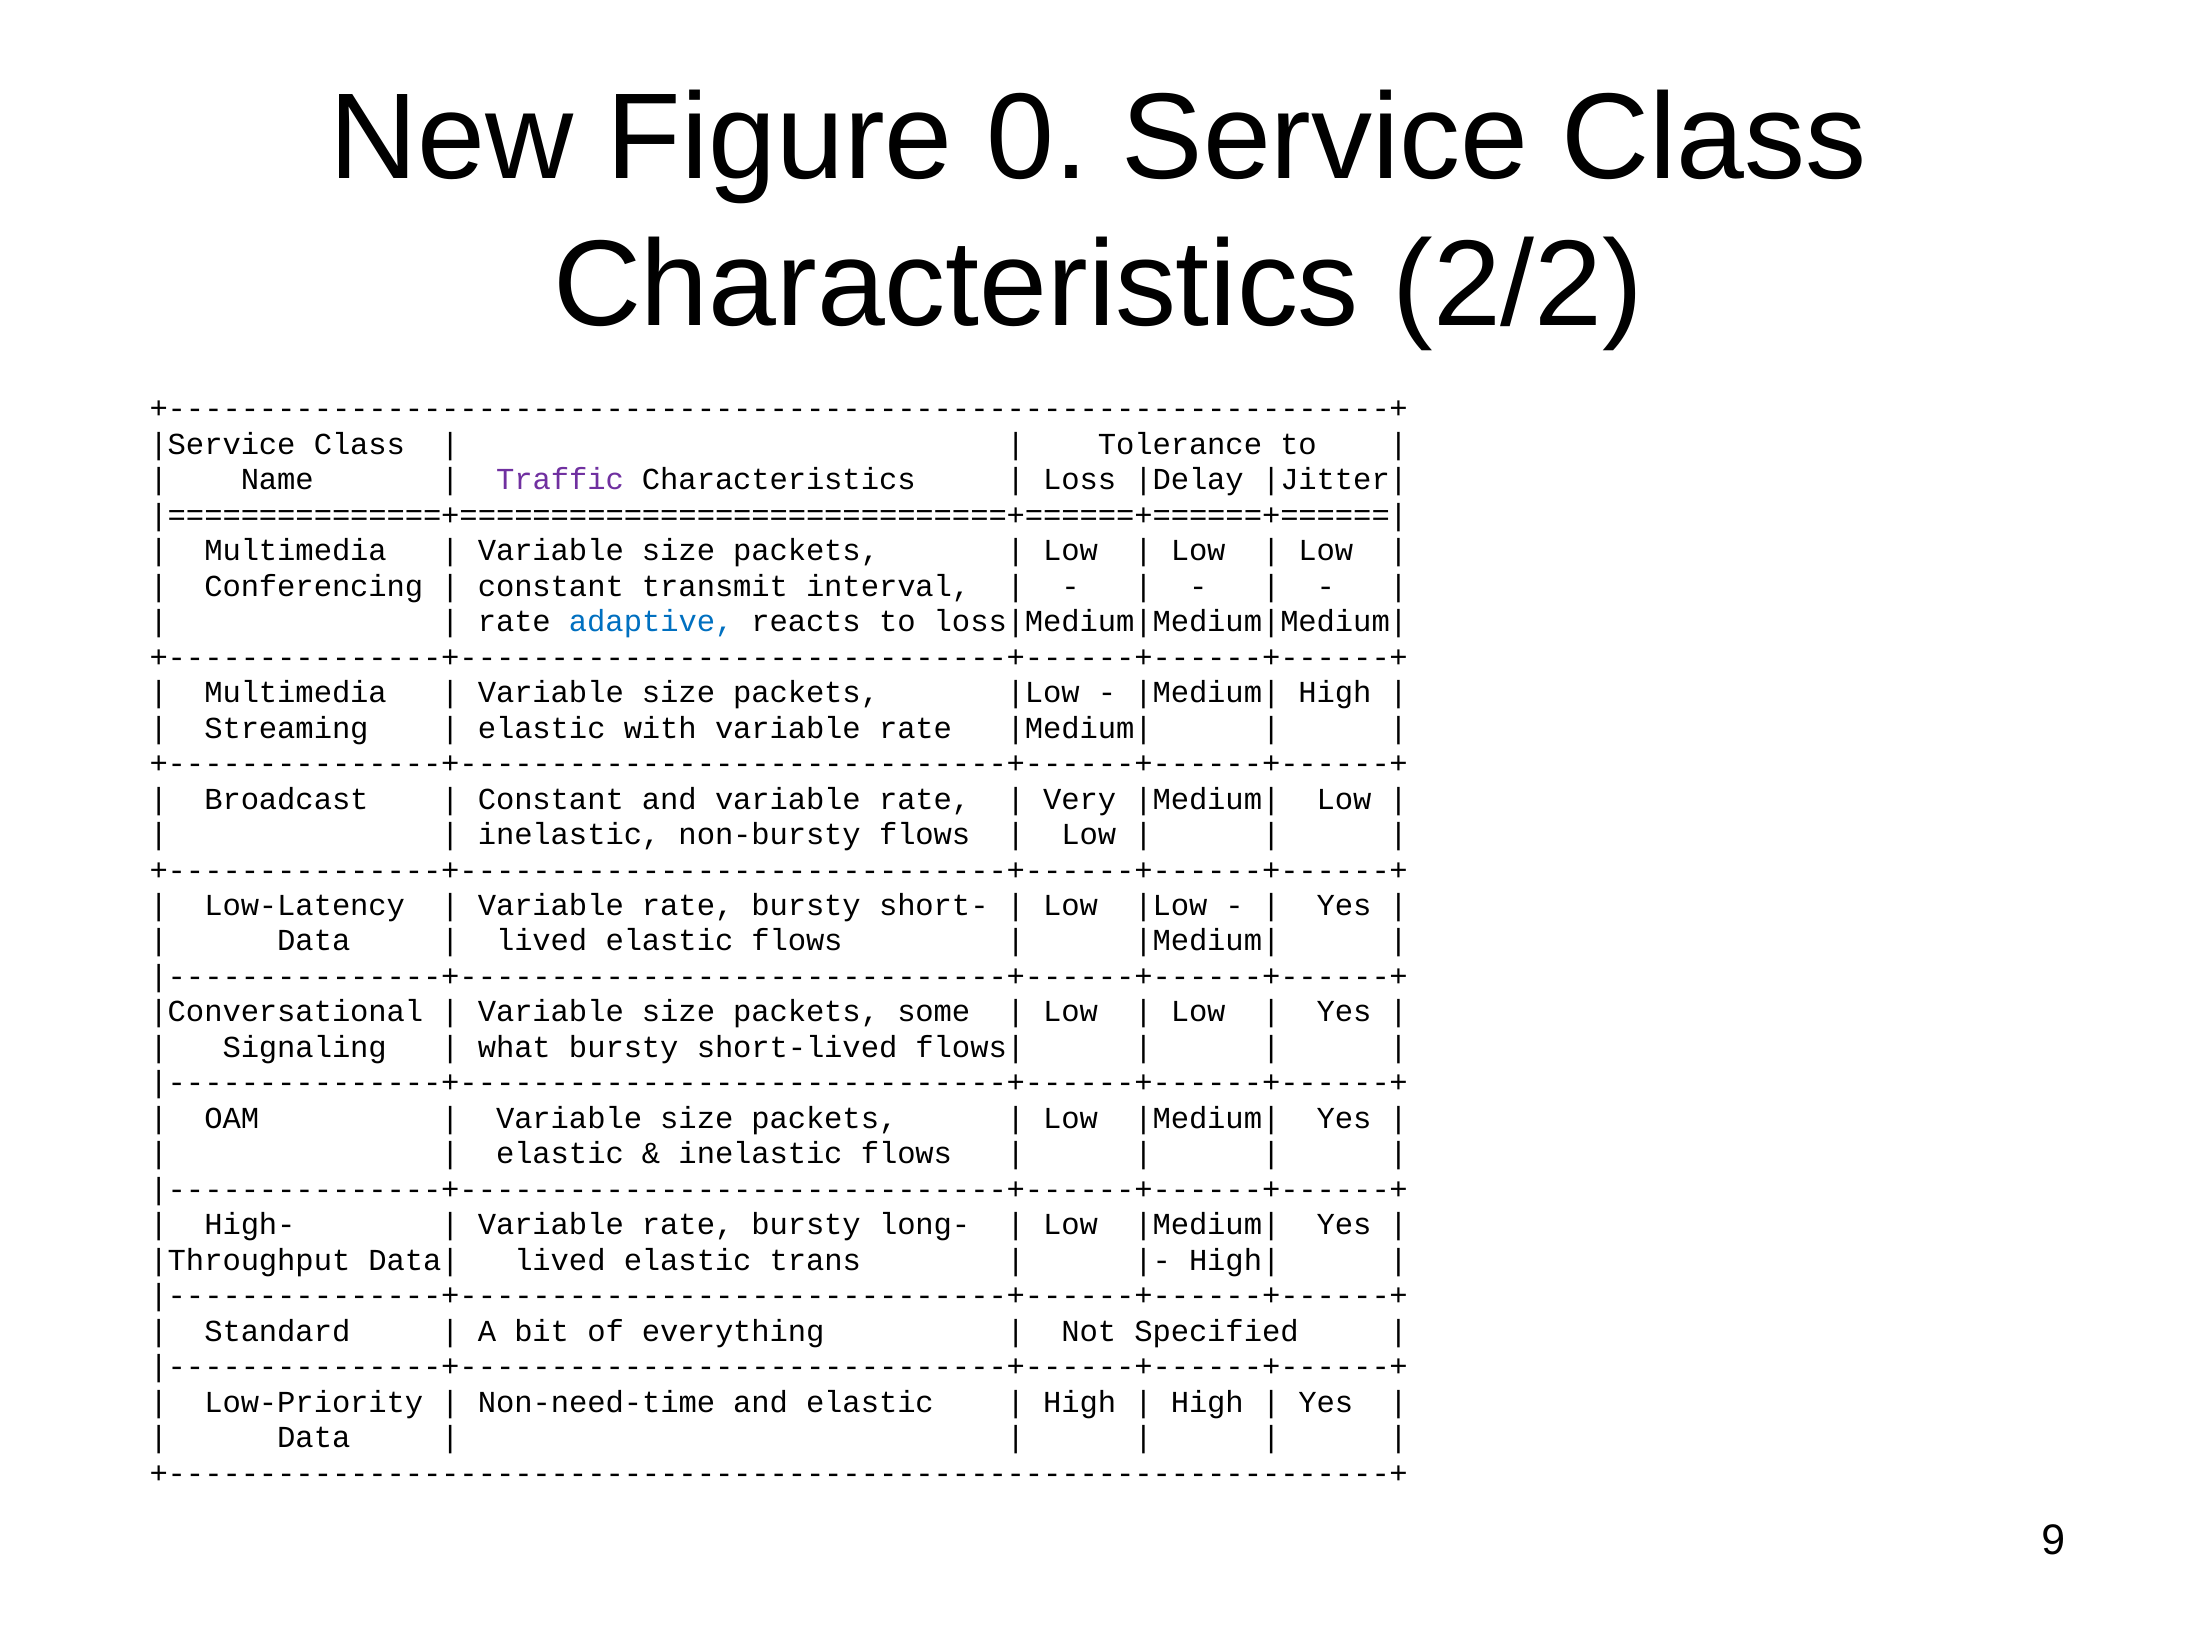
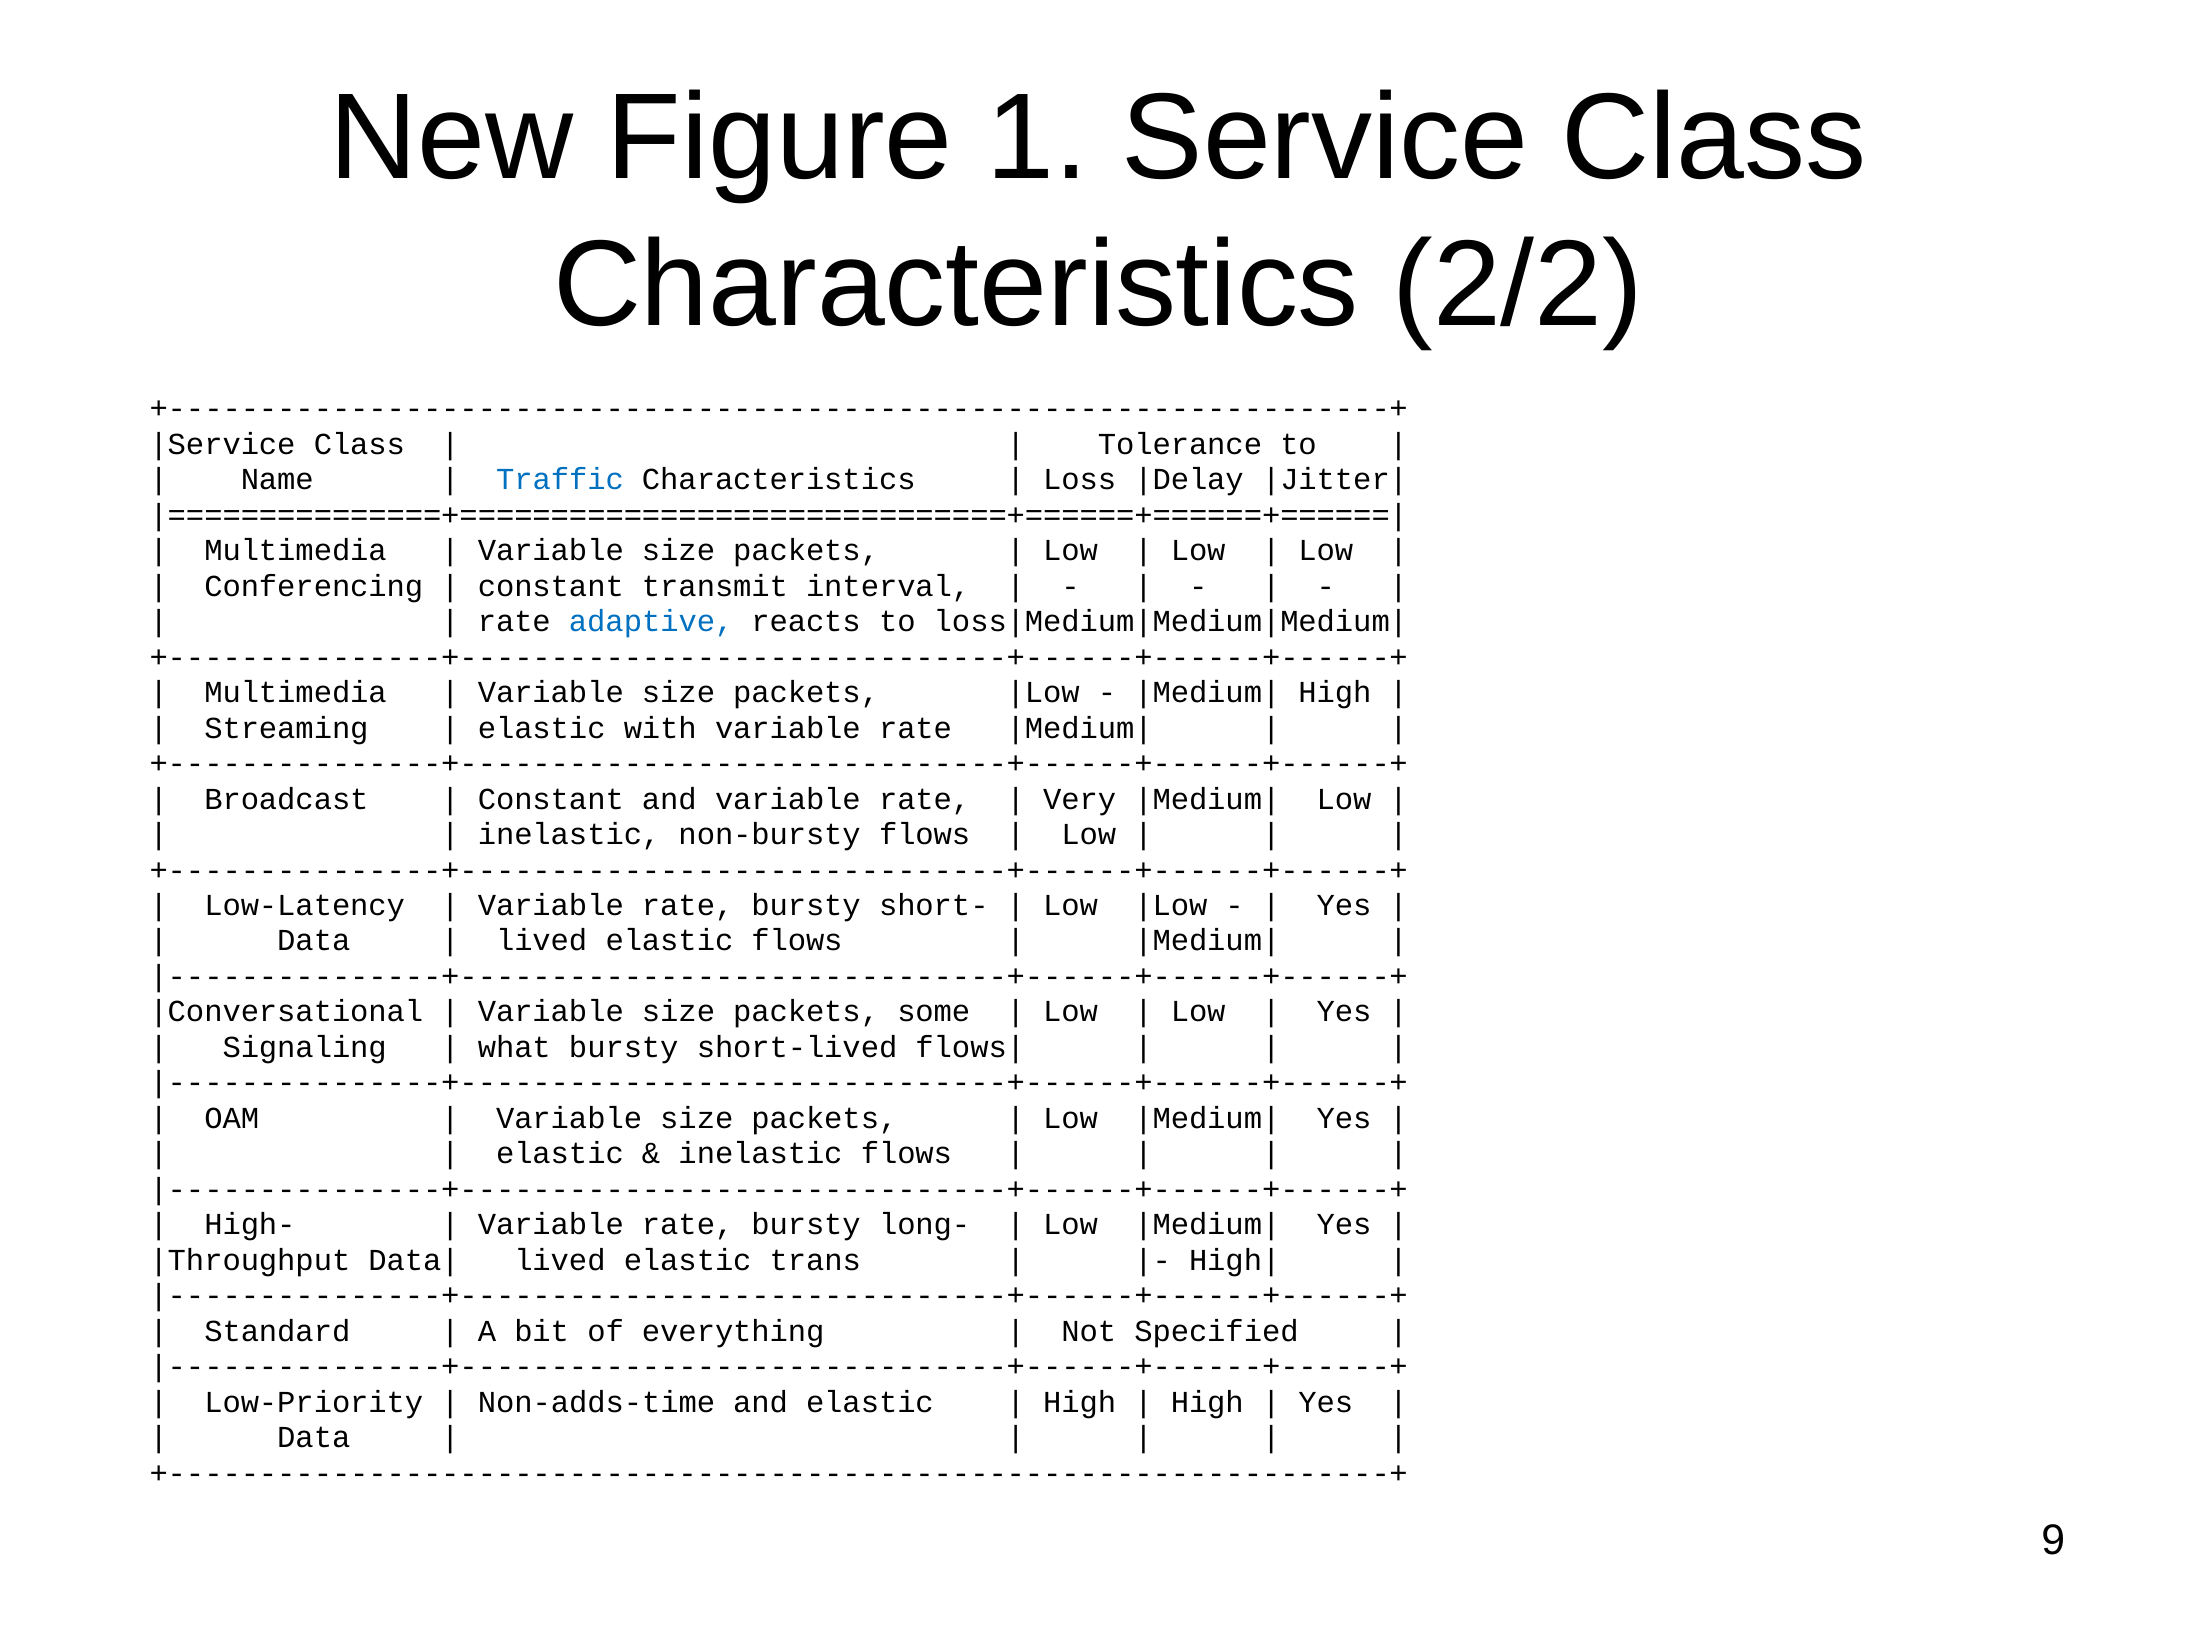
0: 0 -> 1 (1037, 139)
Traffic colour: purple -> blue (560, 480)
Non-need-time: Non-need-time -> Non-adds-time (596, 1402)
